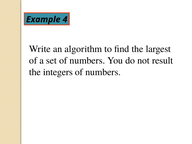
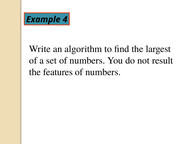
integers: integers -> features (58, 72)
